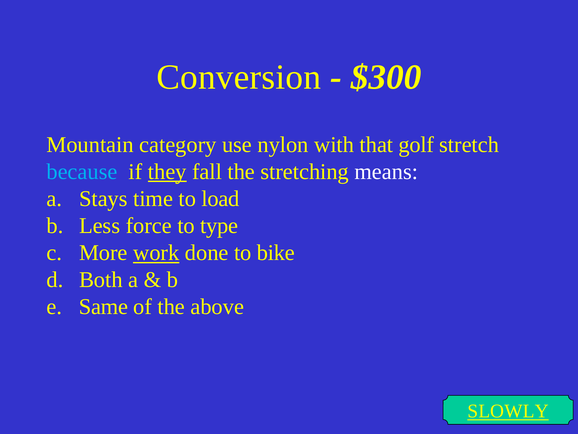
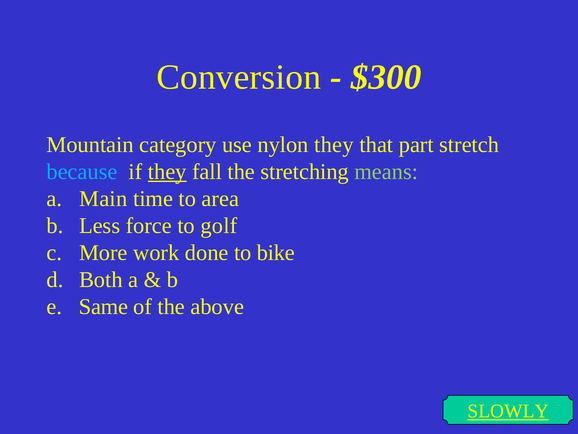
nylon with: with -> they (334, 145)
golf: golf -> part (416, 145)
means colour: white -> light green (386, 172)
Stays: Stays -> Main (103, 199)
load: load -> area (220, 199)
type: type -> golf (219, 226)
work underline: present -> none (156, 253)
